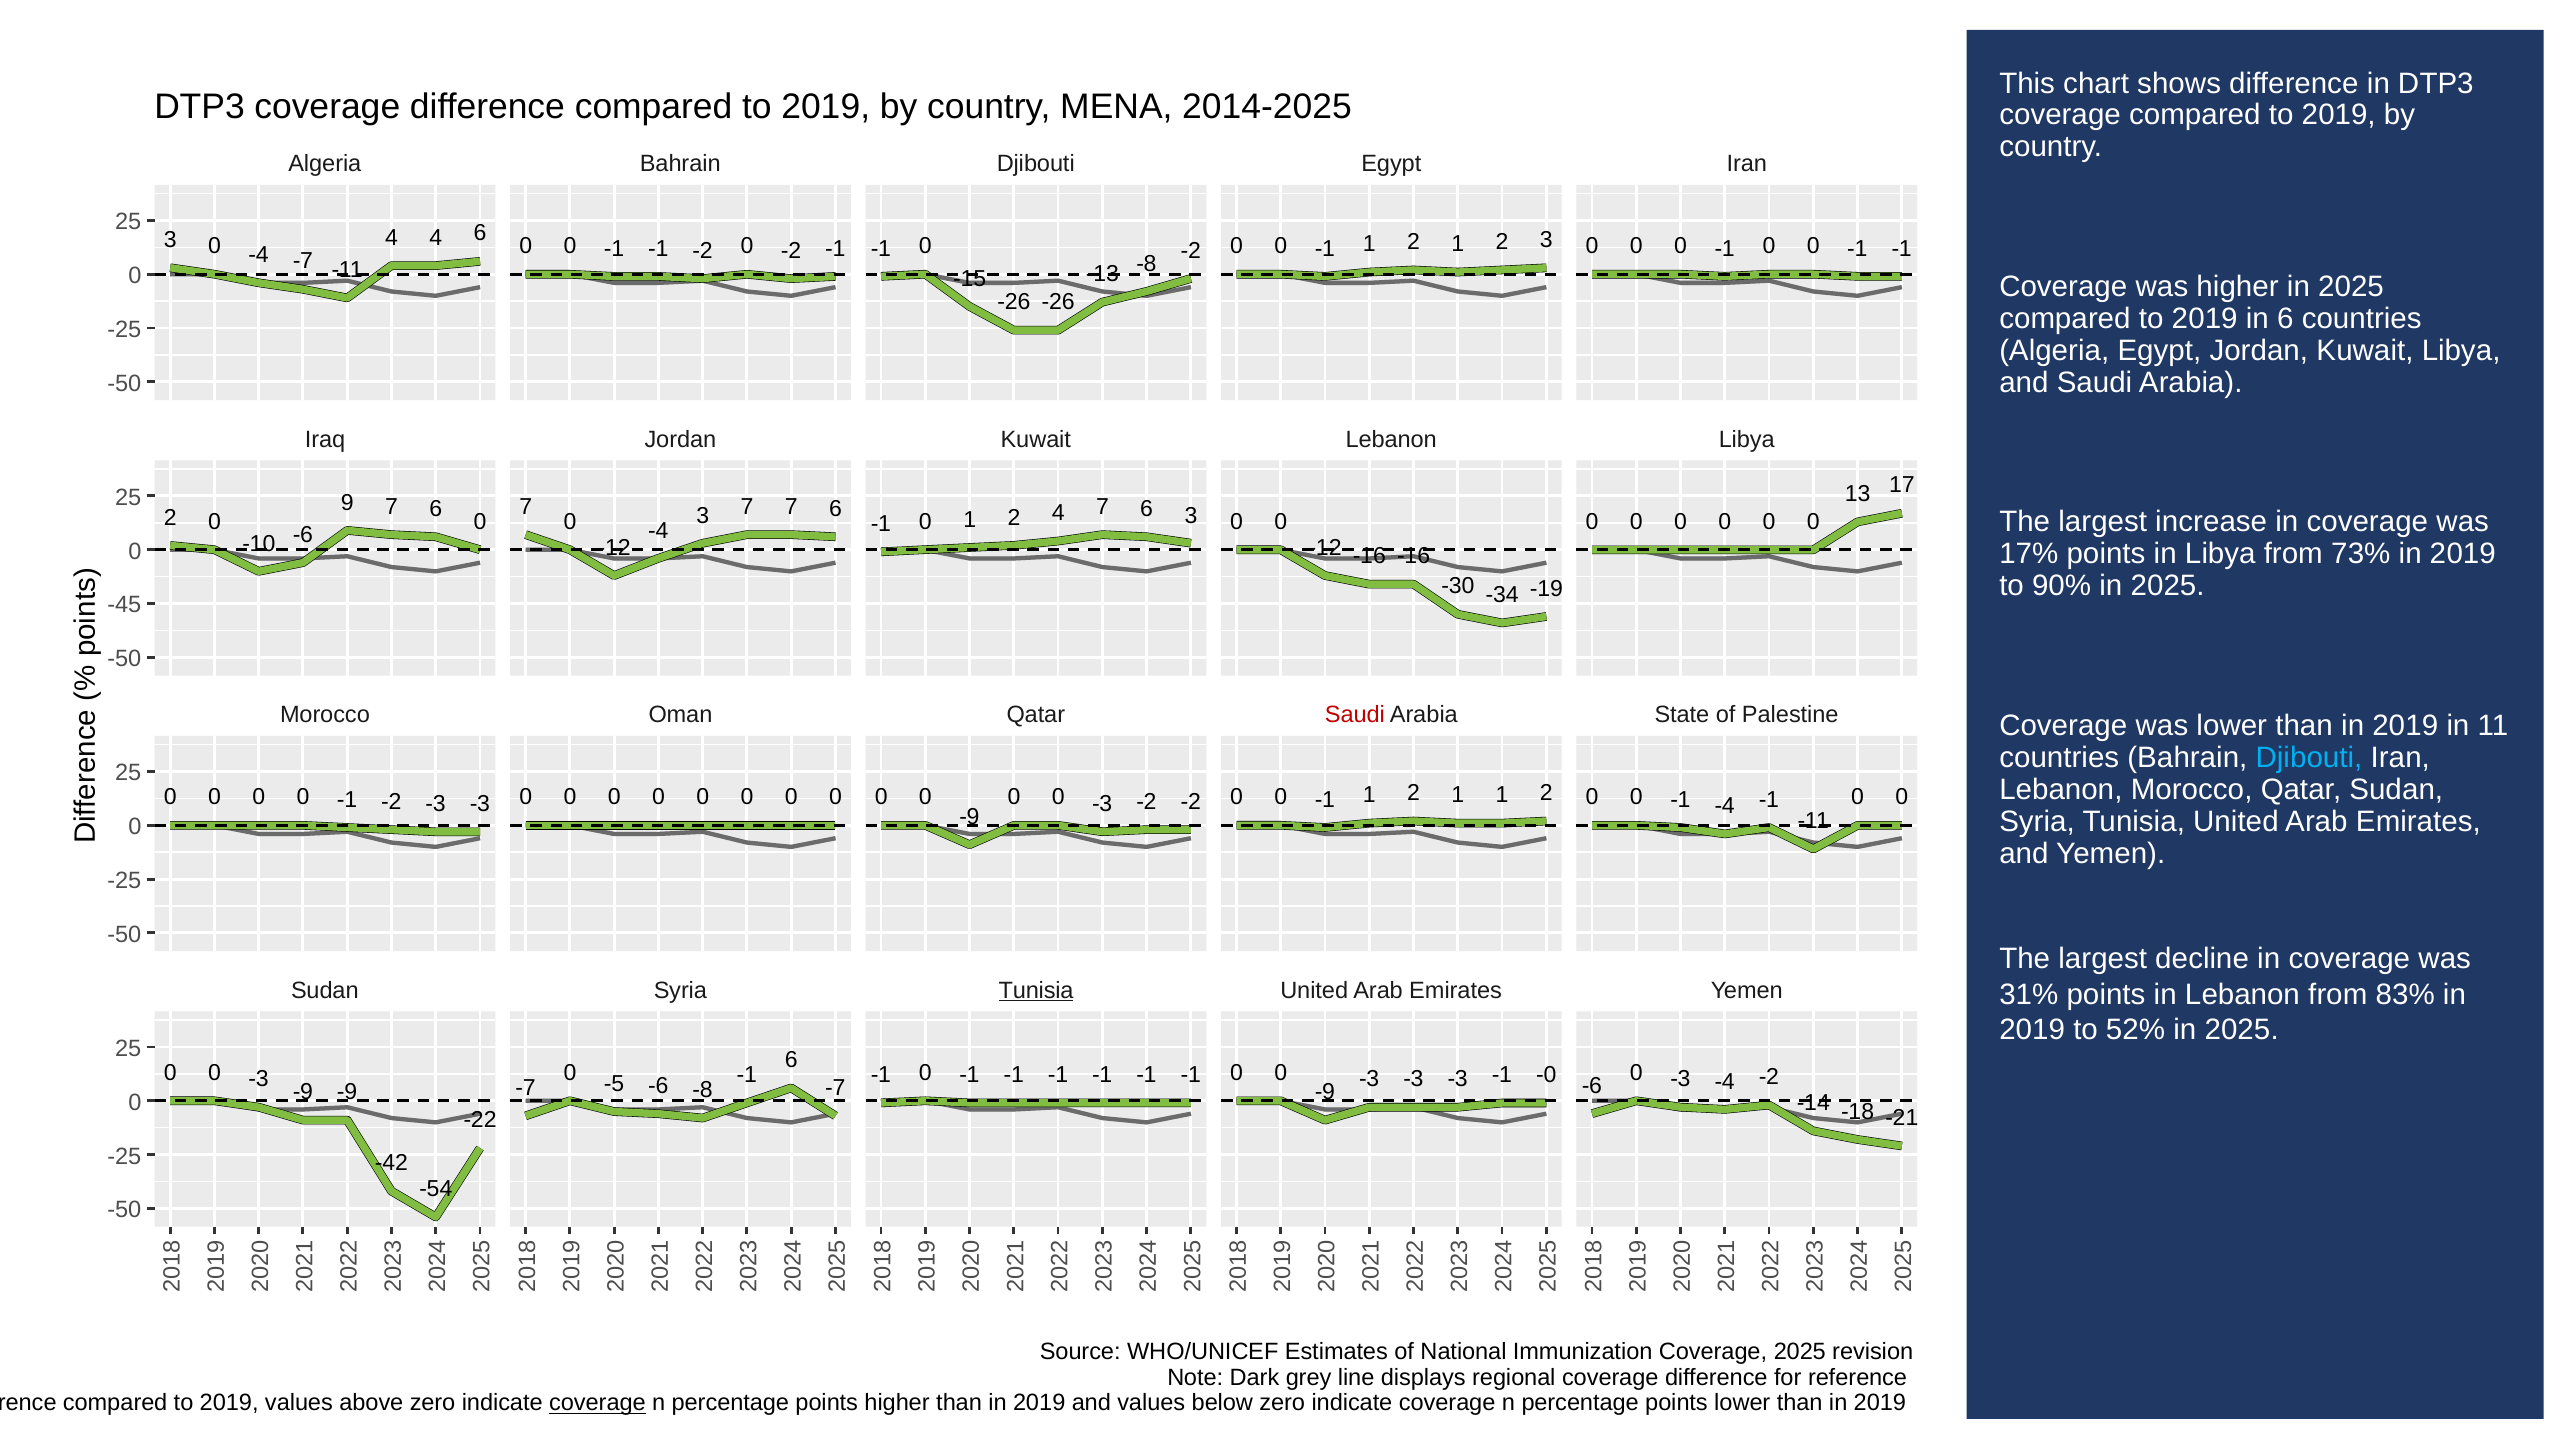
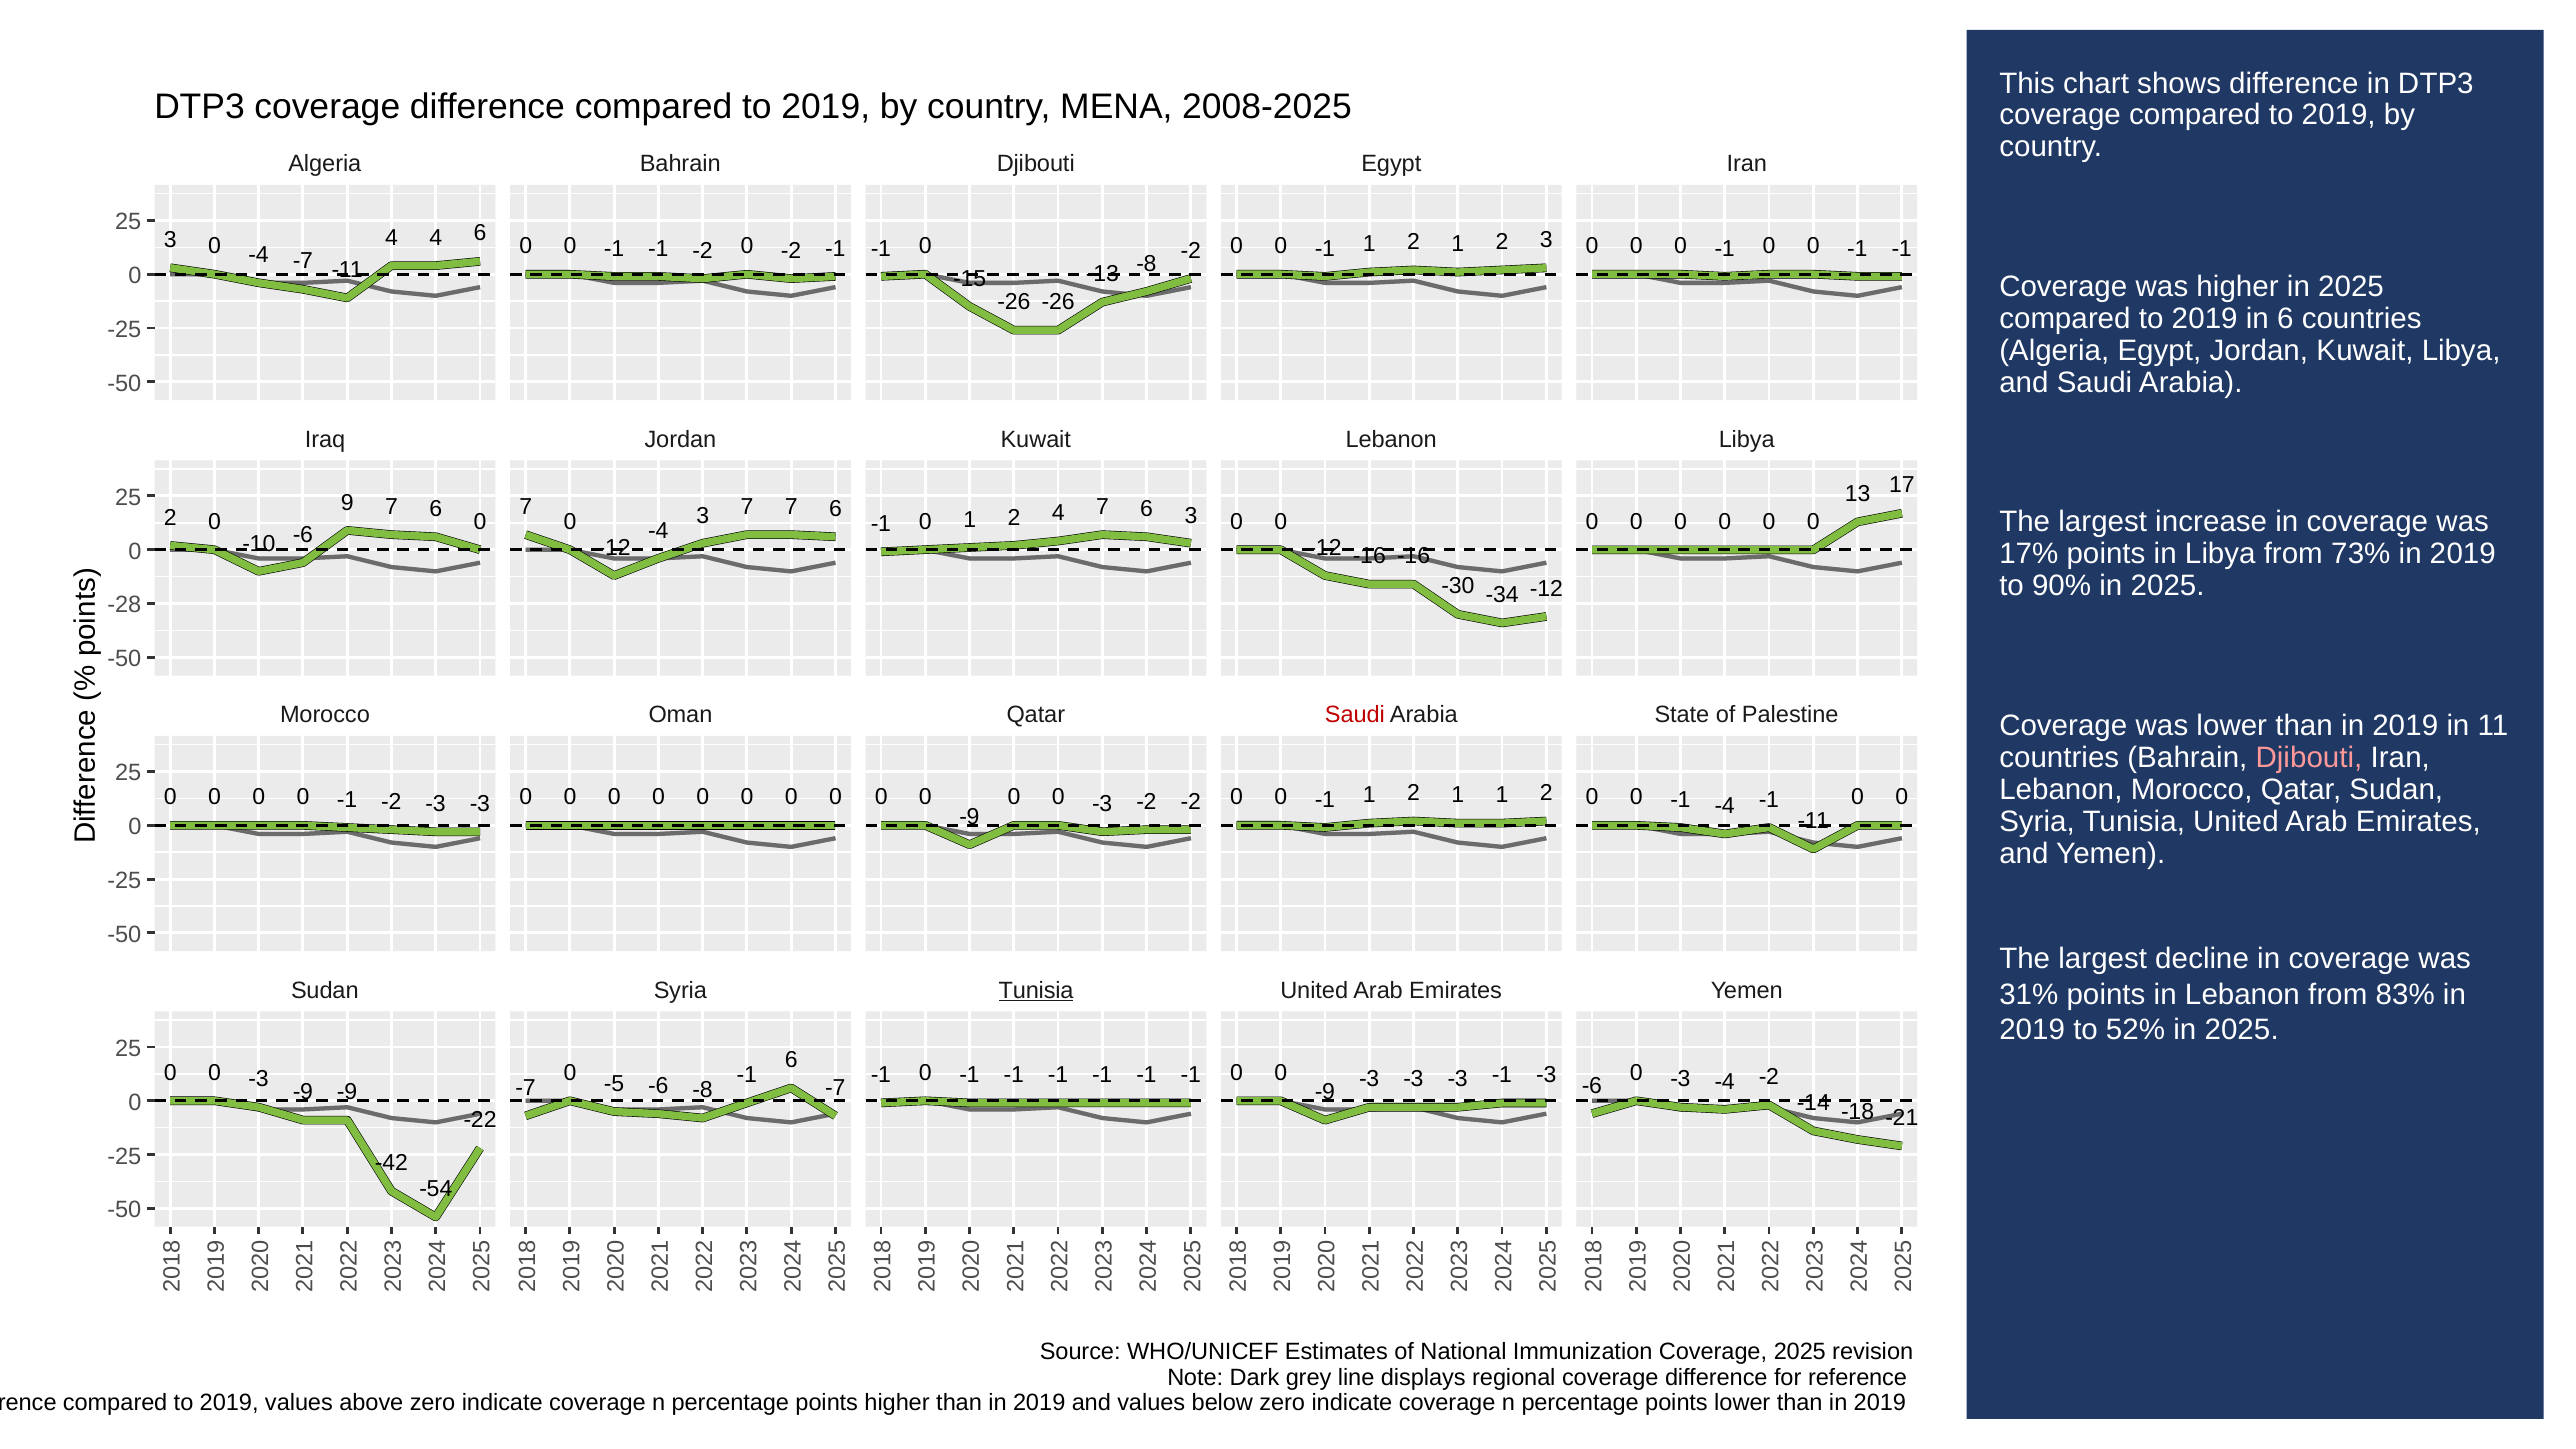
2014-2025: 2014-2025 -> 2008-2025 (1267, 107)
-34 -19: -19 -> -12 (1546, 589)
-45: -45 -> -28 (124, 605)
Djibouti colour: light blue -> pink (2309, 758)
-1 -0: -0 -> -3 (1546, 1075)
coverage underline: present -> none (597, 1403)
